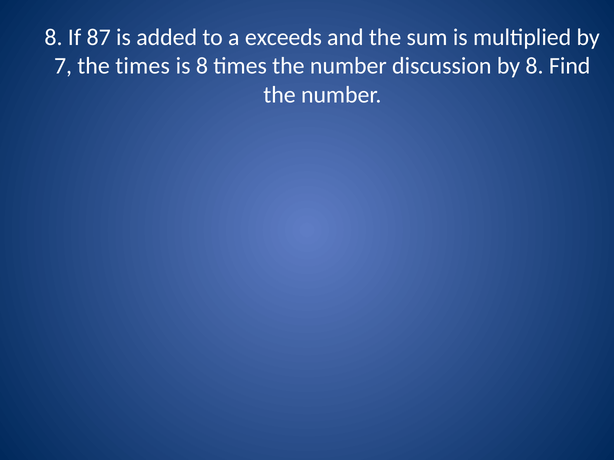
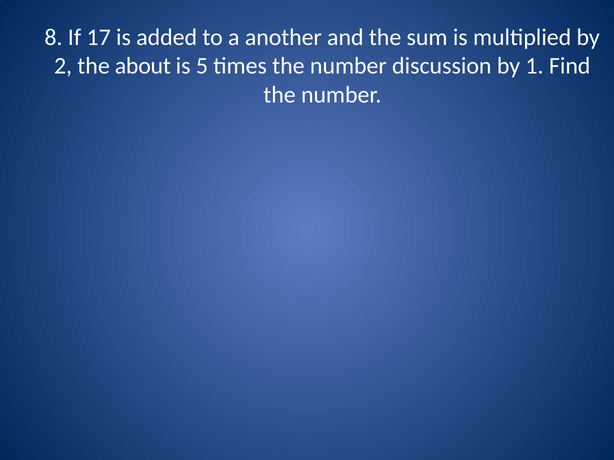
87: 87 -> 17 (99, 37)
exceeds: exceeds -> another (283, 37)
7: 7 -> 2 (63, 66)
the times: times -> about (143, 66)
is 8: 8 -> 5 (202, 66)
by 8: 8 -> 1 (534, 66)
